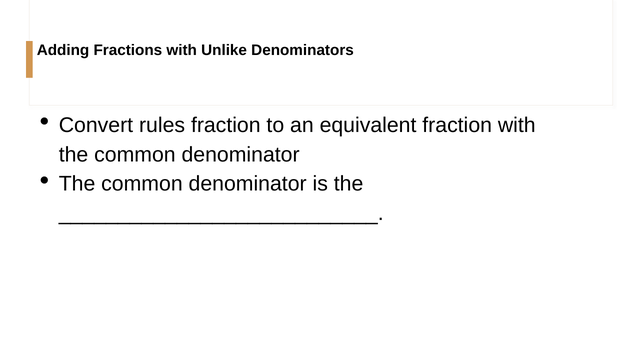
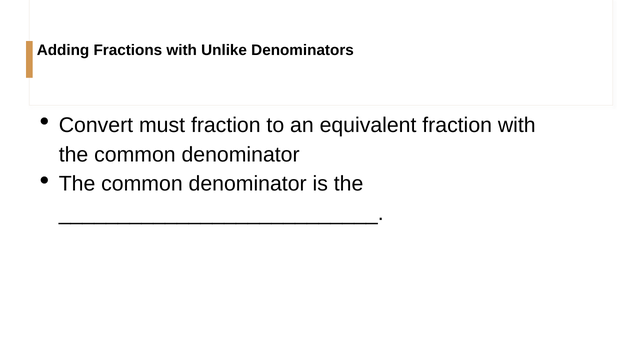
rules: rules -> must (162, 125)
